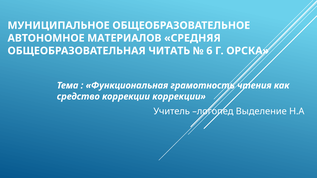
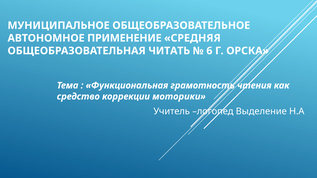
МАТЕРИАЛОВ: МАТЕРИАЛОВ -> ПРИМЕНЕНИЕ (124, 38)
коррекции коррекции: коррекции -> моторики (179, 97)
